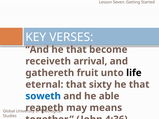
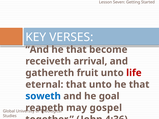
life colour: black -> red (134, 73)
that sixty: sixty -> unto (100, 85)
able: able -> goal (109, 96)
means: means -> gospel (106, 108)
